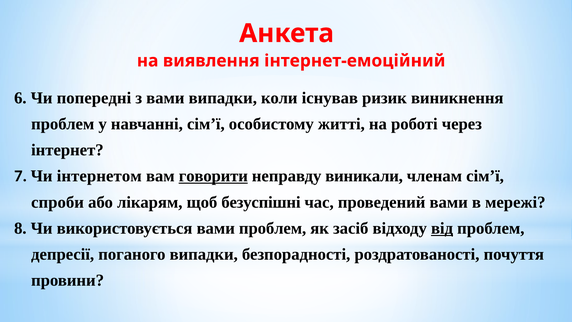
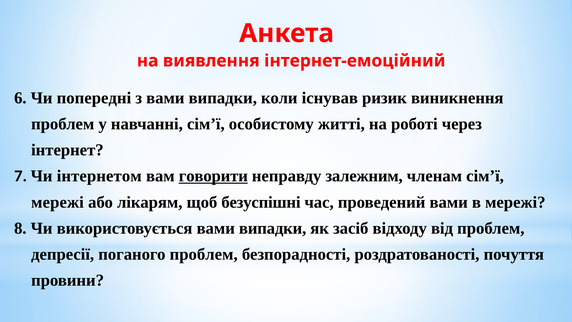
виникали: виникали -> залежним (364, 176)
спроби: спроби -> мережі (58, 202)
використовується вами проблем: проблем -> випадки (273, 228)
від underline: present -> none (442, 228)
поганого випадки: випадки -> проблем (204, 254)
